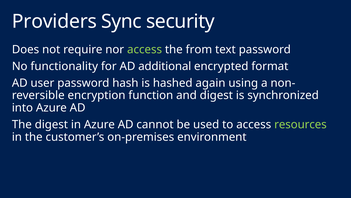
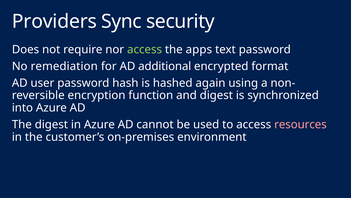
from: from -> apps (199, 49)
functionality: functionality -> remediation (64, 66)
resources colour: light green -> pink (300, 124)
